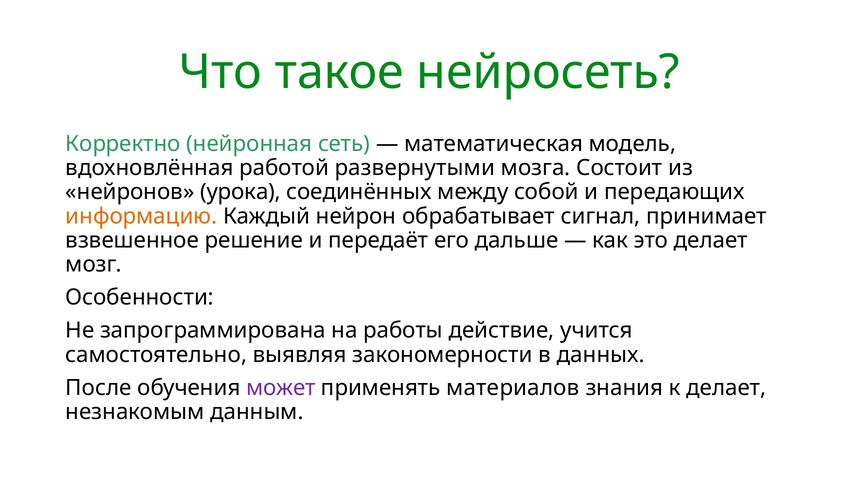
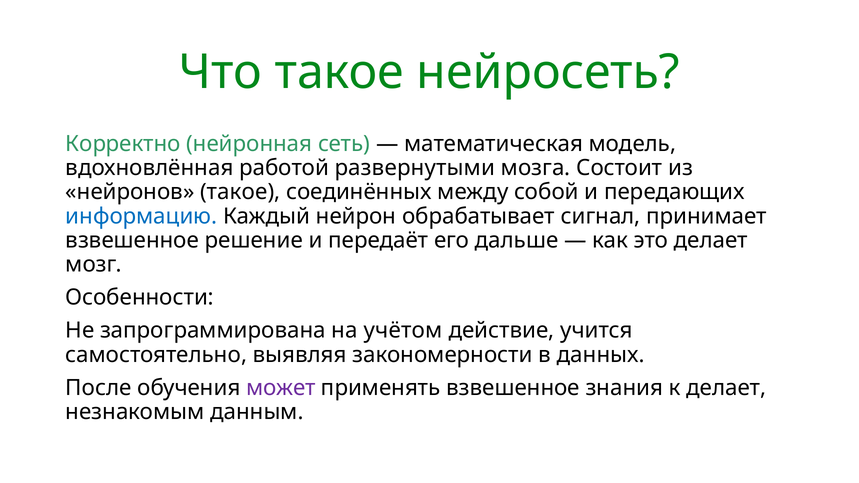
нейронов урока: урока -> такое (240, 192)
информацию colour: orange -> blue (141, 216)
работы: работы -> учётом (403, 331)
применять материалов: материалов -> взвешенное (513, 388)
